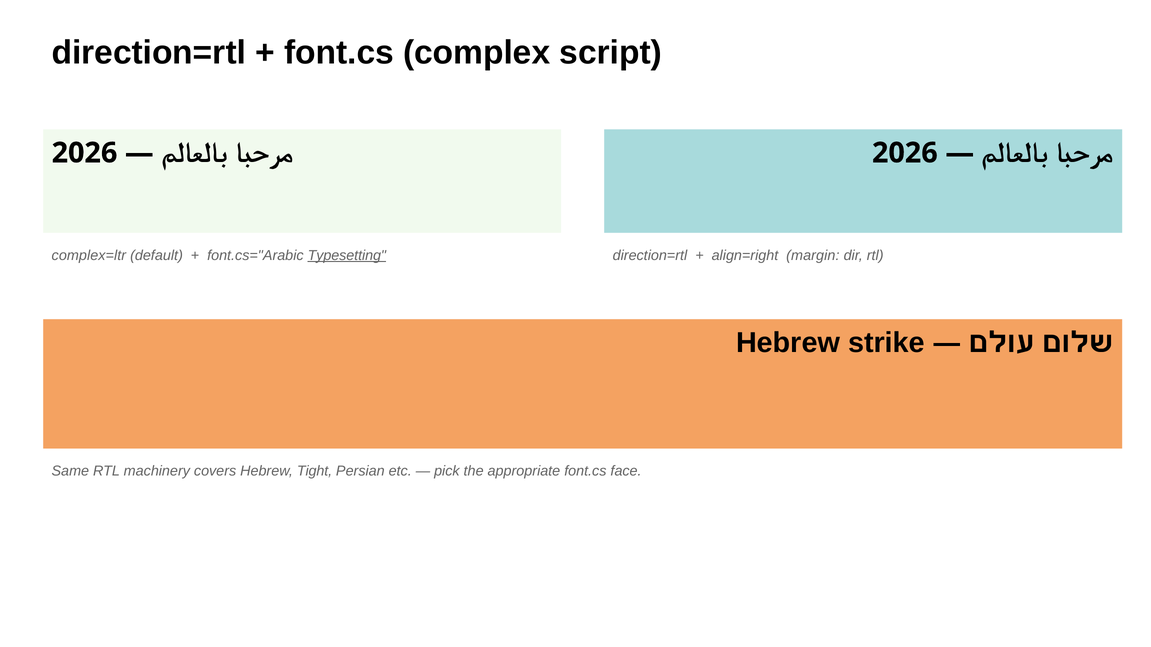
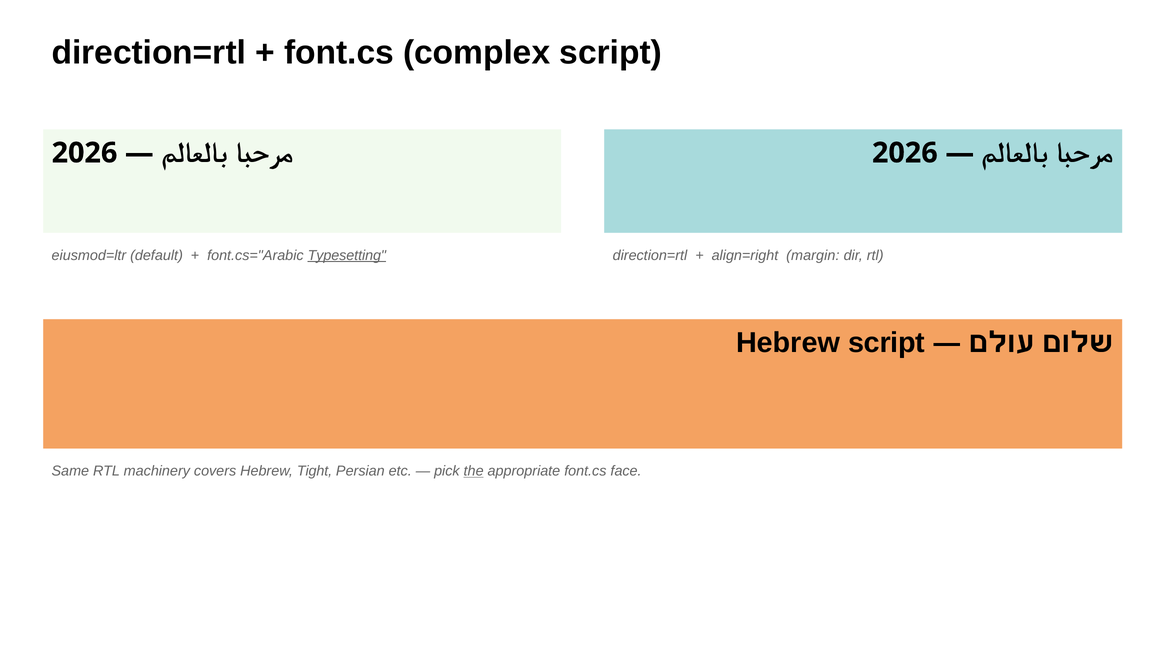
complex=ltr: complex=ltr -> eiusmod=ltr (89, 256)
Hebrew strike: strike -> script (887, 343)
the underline: none -> present (474, 471)
